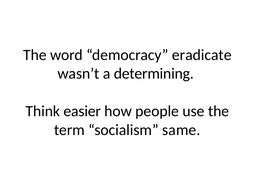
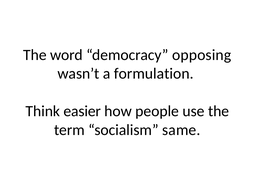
eradicate: eradicate -> opposing (202, 55)
determining: determining -> formulation (154, 73)
